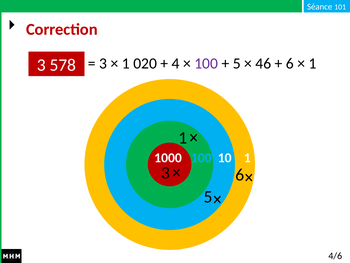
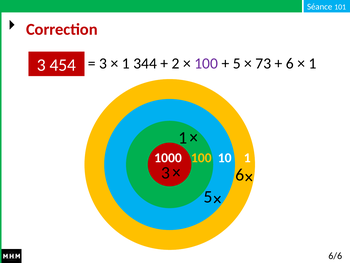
578: 578 -> 454 (63, 65)
020: 020 -> 344 (145, 63)
4: 4 -> 2 (176, 63)
46: 46 -> 73 (263, 63)
100 colour: light blue -> yellow (201, 158)
4/6: 4/6 -> 6/6 (335, 255)
